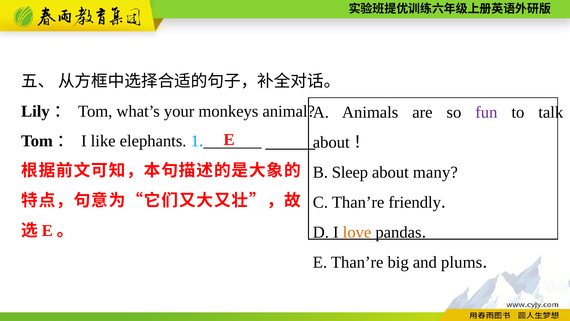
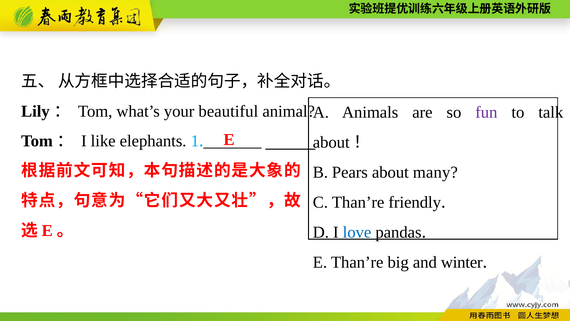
monkeys: monkeys -> beautiful (228, 111)
Sleep: Sleep -> Pears (350, 172)
love colour: orange -> blue (357, 232)
plums: plums -> winter (462, 262)
